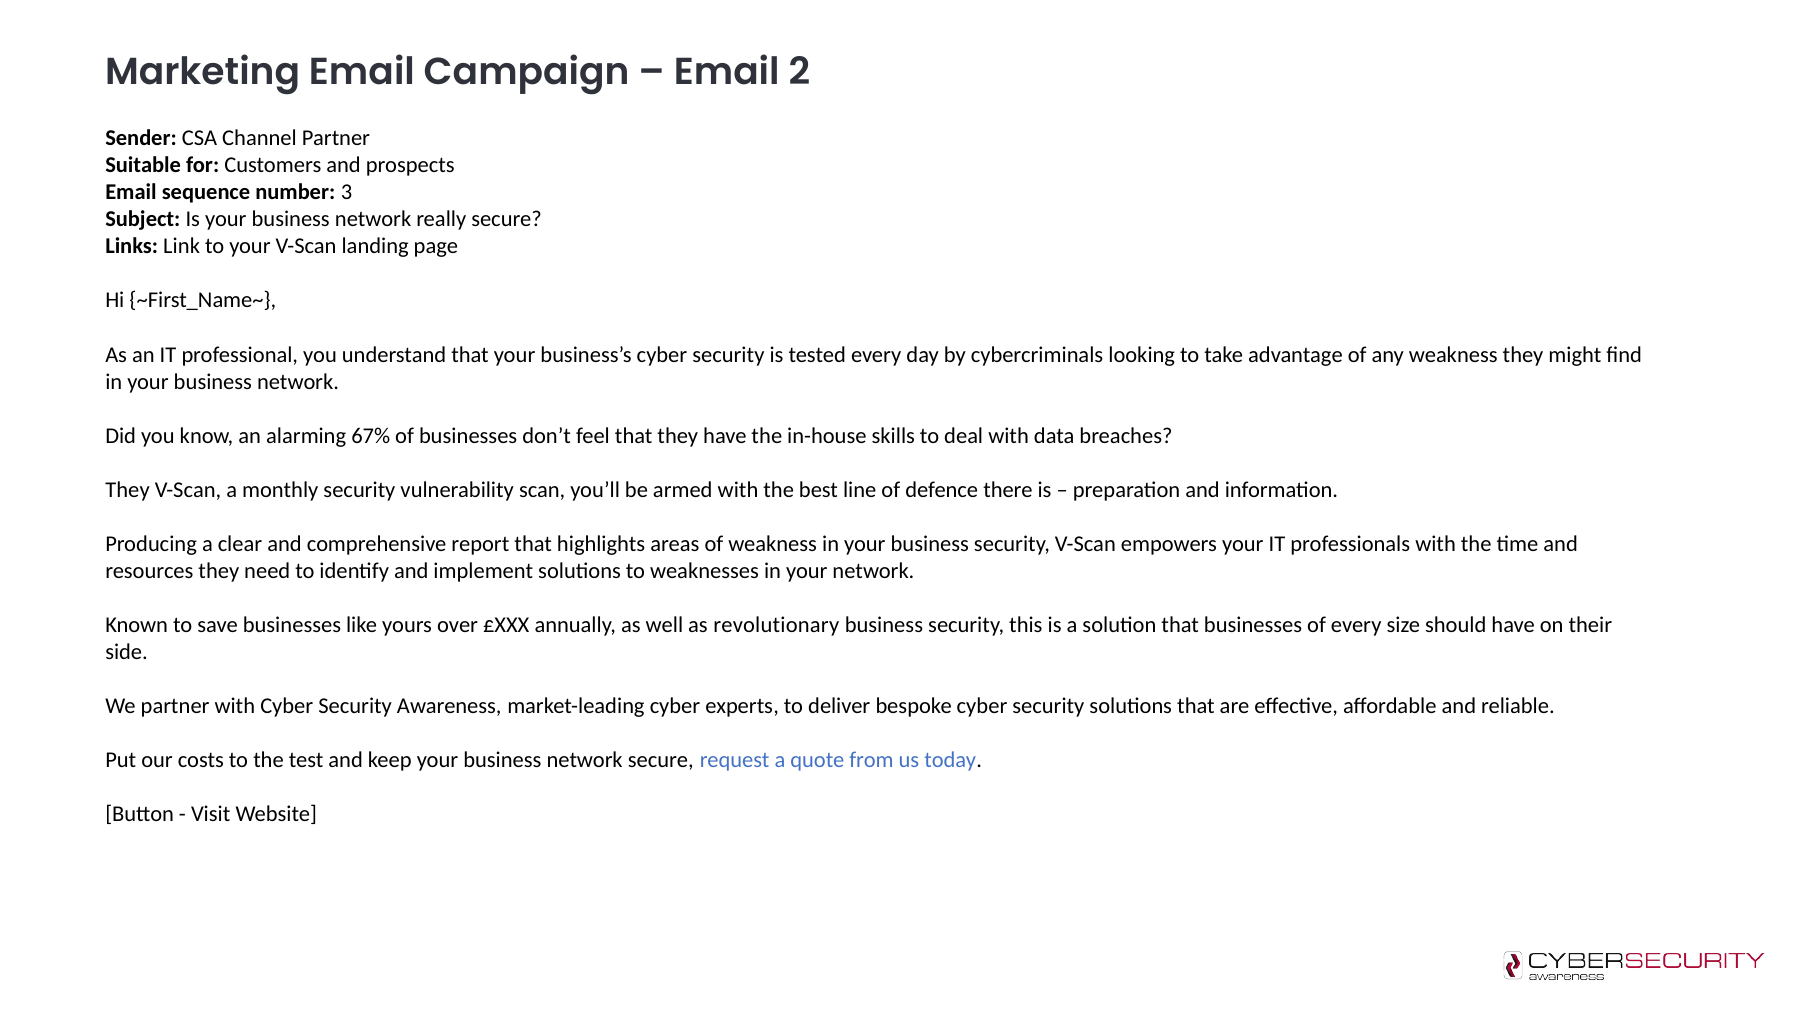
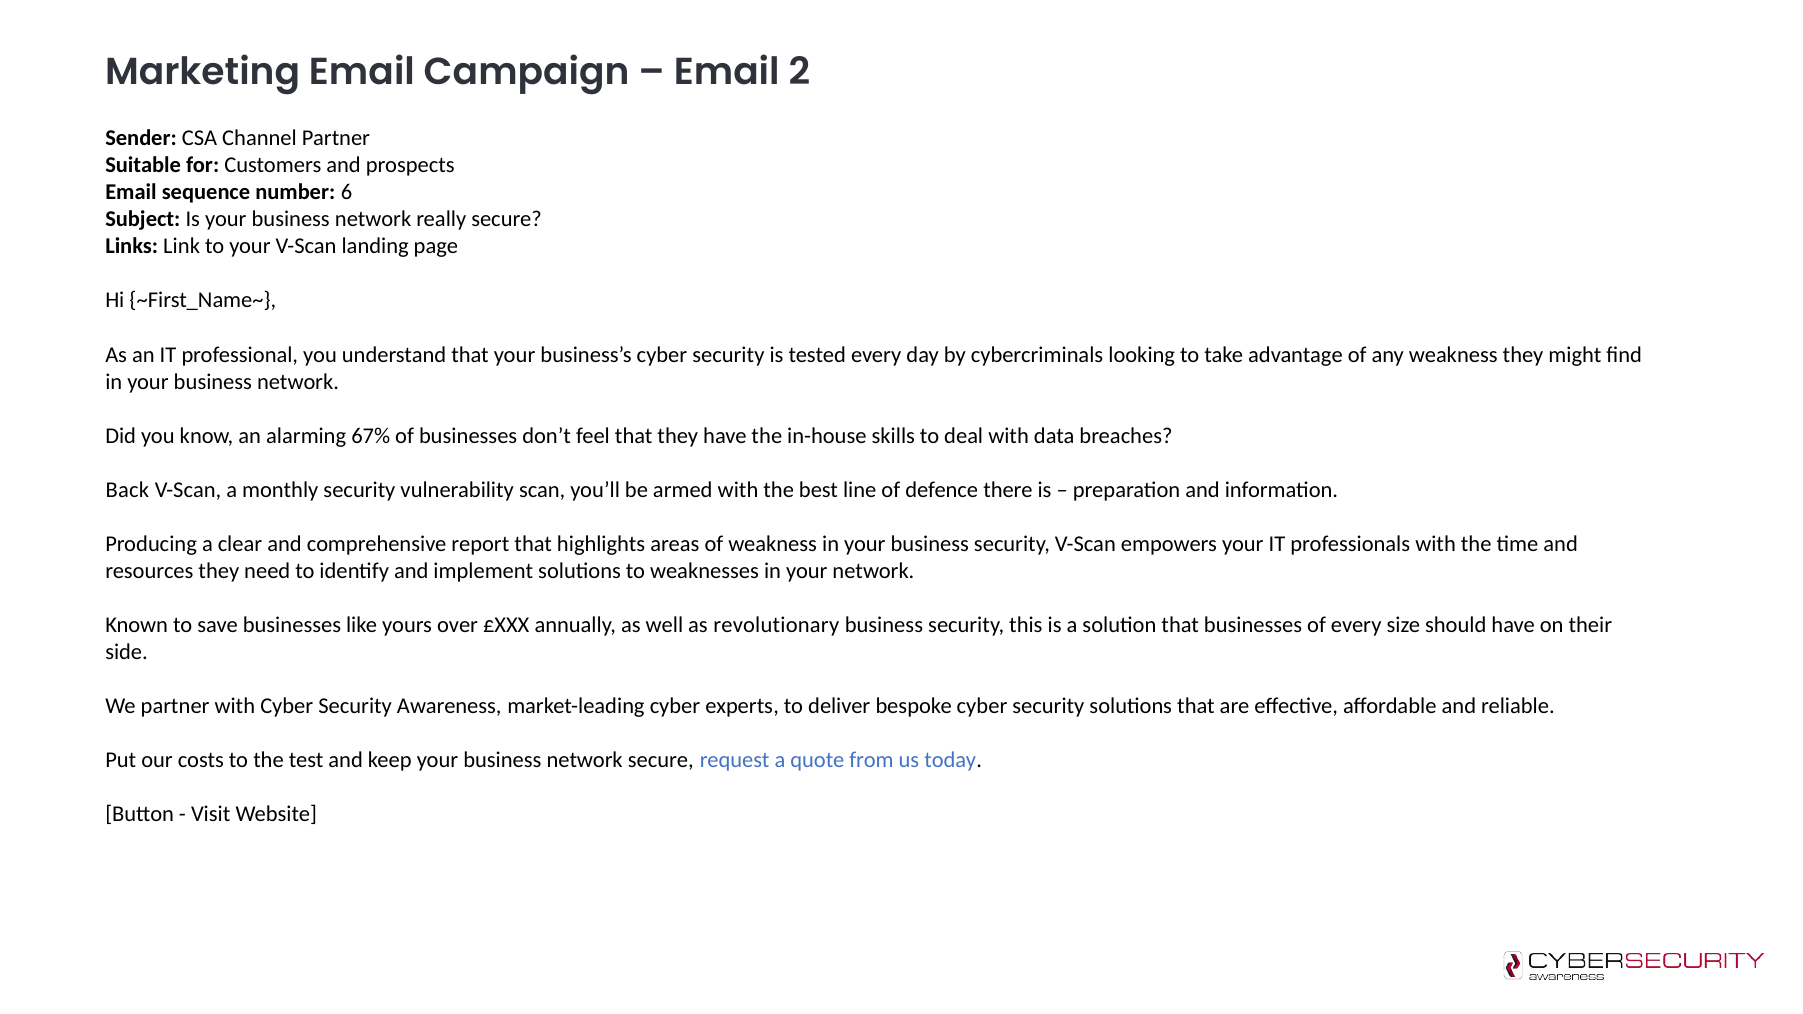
3: 3 -> 6 (347, 192)
They: They -> Back (127, 490)
